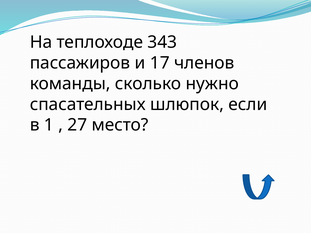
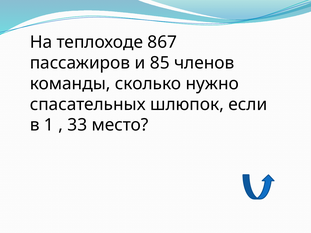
343: 343 -> 867 (162, 42)
17: 17 -> 85 (160, 63)
27: 27 -> 33 (77, 125)
